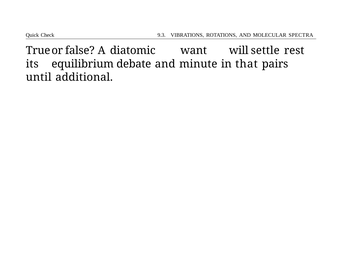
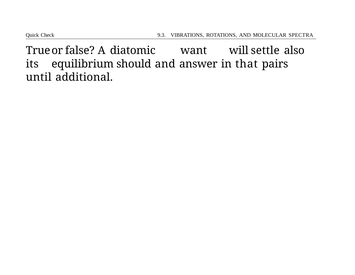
rest: rest -> also (294, 50)
debate: debate -> should (134, 64)
minute: minute -> answer (198, 64)
